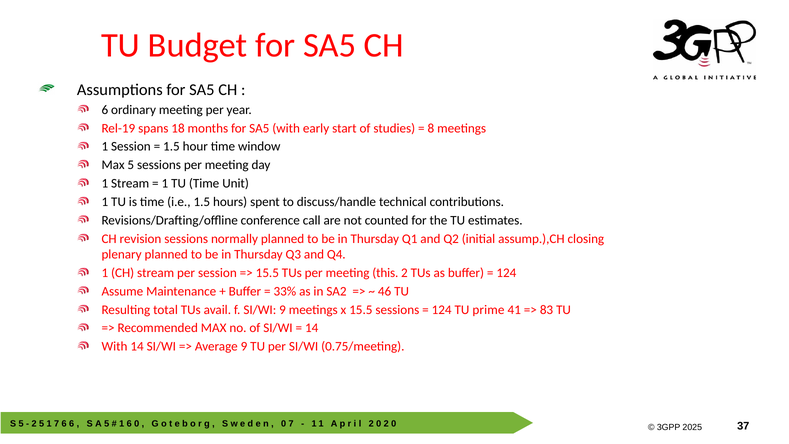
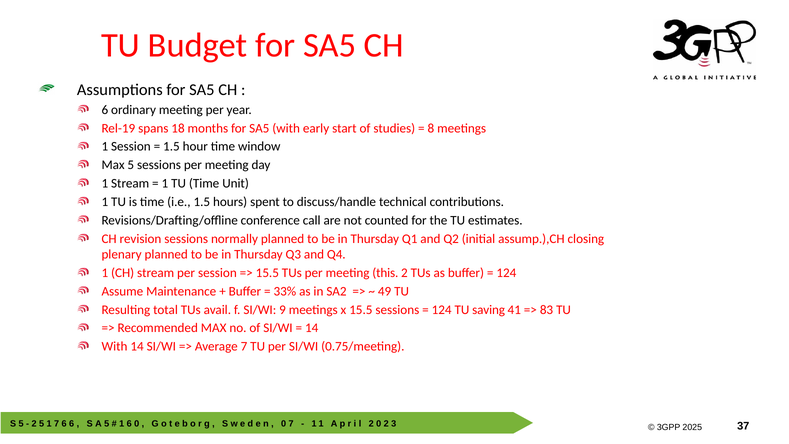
46: 46 -> 49 (385, 291)
prime: prime -> saving (489, 310)
Average 9: 9 -> 7 (244, 346)
0: 0 -> 3 (394, 424)
